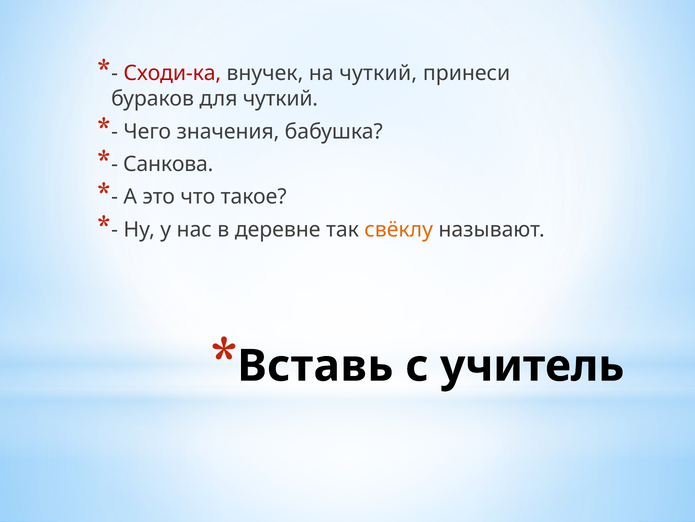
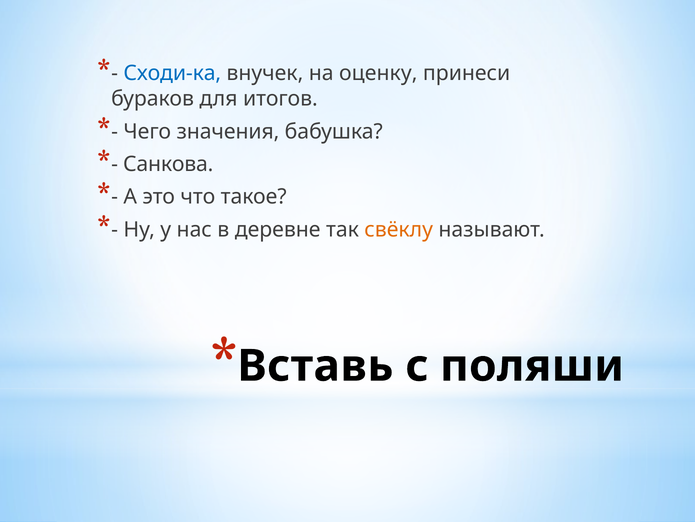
Сходи-ка colour: red -> blue (172, 73)
на чуткий: чуткий -> оценку (378, 73)
для чуткий: чуткий -> итогов (280, 99)
учитель: учитель -> поляши (532, 366)
